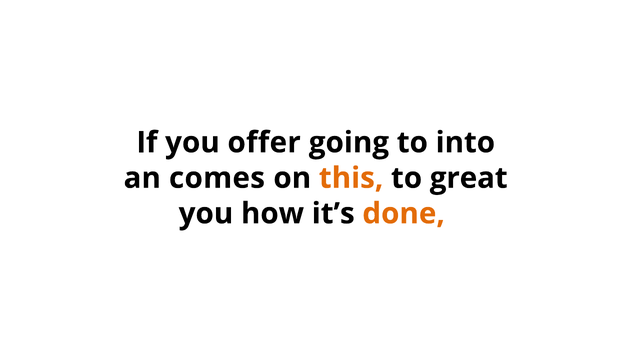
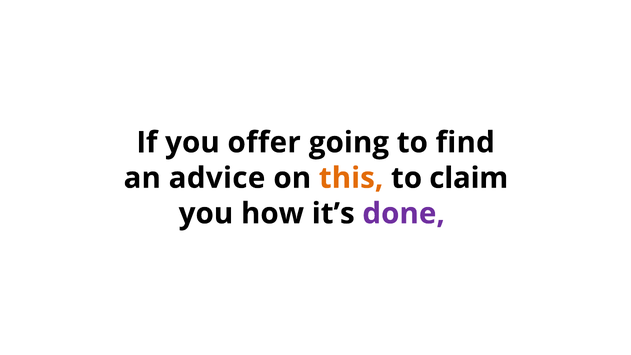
into: into -> find (465, 143)
comes: comes -> advice (217, 178)
great: great -> claim (469, 178)
done colour: orange -> purple (404, 214)
